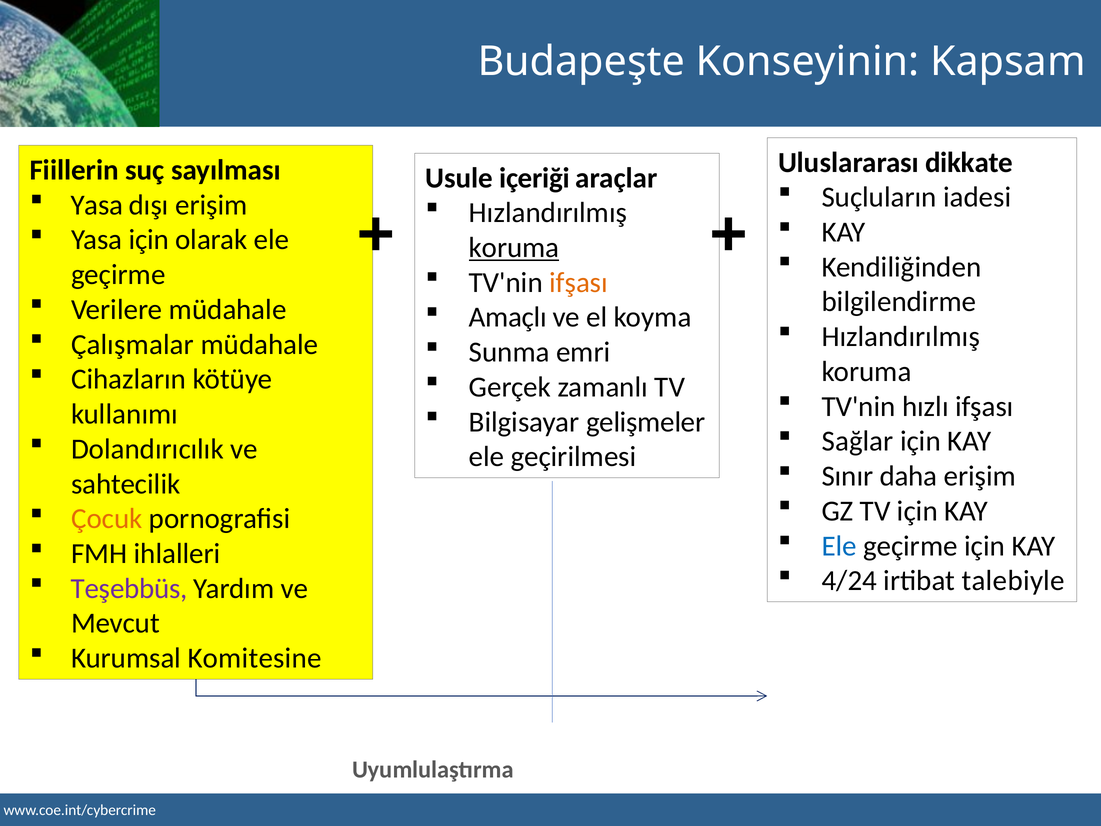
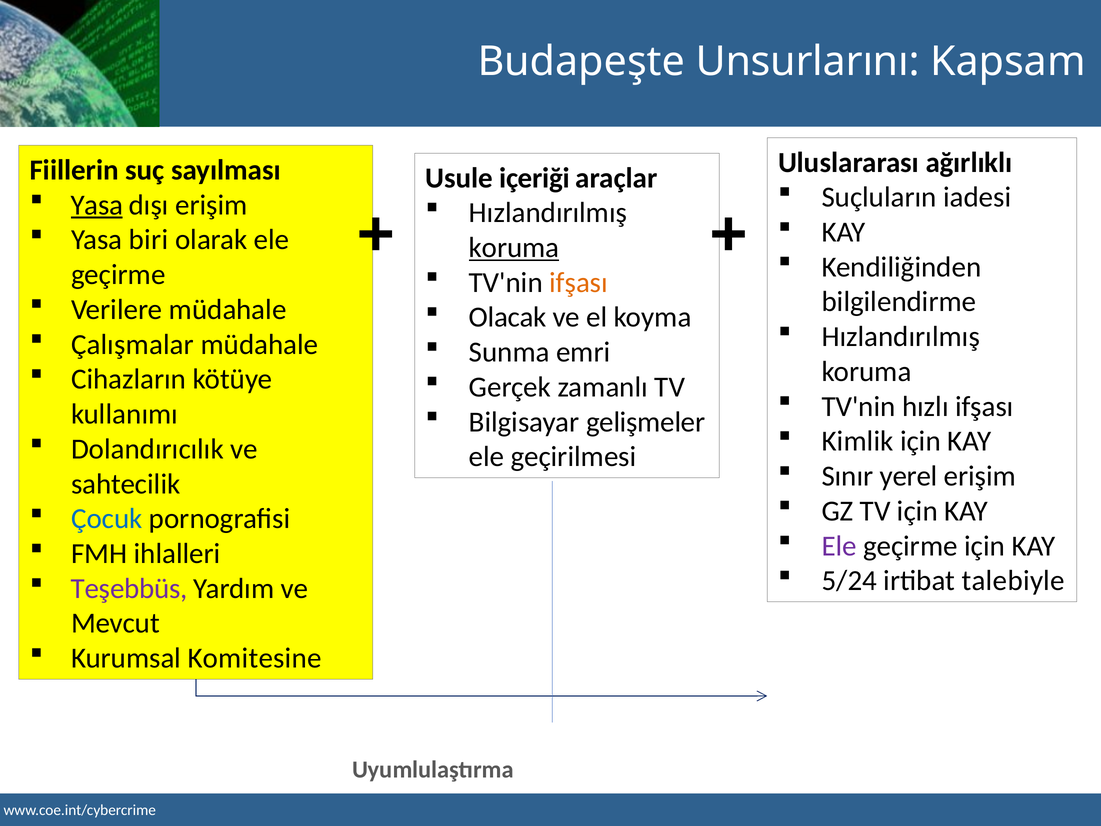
Konseyinin: Konseyinin -> Unsurlarını (808, 61)
dikkate: dikkate -> ağırlıklı (969, 162)
Yasa underline: none -> present (97, 205)
Yasa için: için -> biri (149, 240)
Amaçlı: Amaçlı -> Olacak (508, 317)
Sağlar: Sağlar -> Kimlik (858, 441)
daha: daha -> yerel (909, 476)
Çocuk colour: orange -> blue (107, 519)
Ele colour: blue -> purple (839, 546)
4/24: 4/24 -> 5/24 (849, 581)
